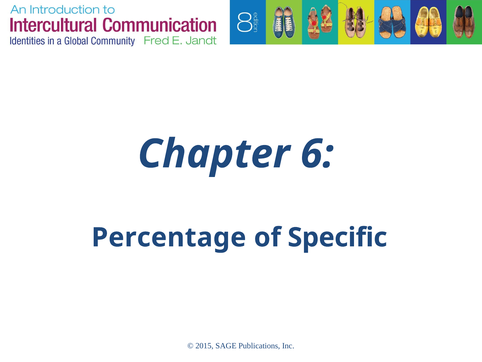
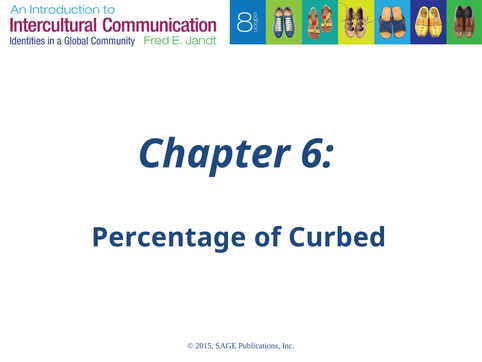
Specific: Specific -> Curbed (337, 237)
